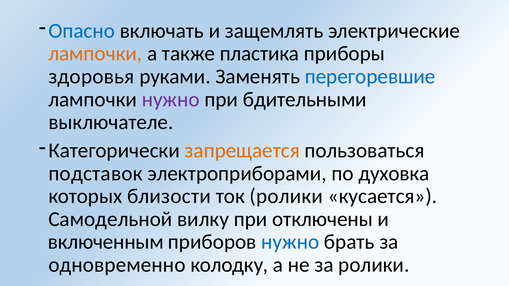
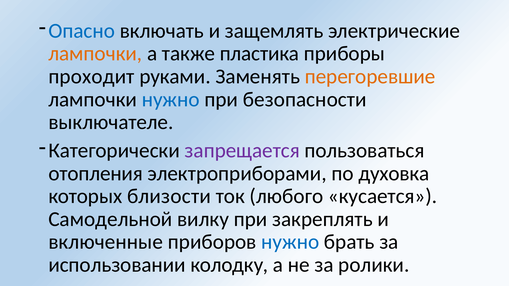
здоровья: здоровья -> проходит (91, 77)
перегоревшие colour: blue -> orange (370, 77)
нужно colour: purple -> blue (171, 100)
бдительными: бдительными -> безопасности (305, 100)
запрещается colour: orange -> purple (242, 151)
подставок: подставок -> отопления (96, 174)
ток ролики: ролики -> любого (286, 196)
отключены: отключены -> закреплять (322, 219)
включенным: включенным -> включенные (106, 242)
одновременно: одновременно -> использовании (117, 265)
